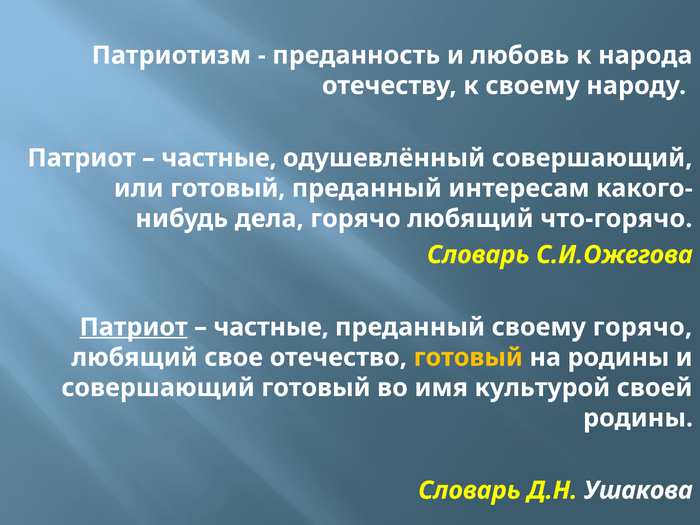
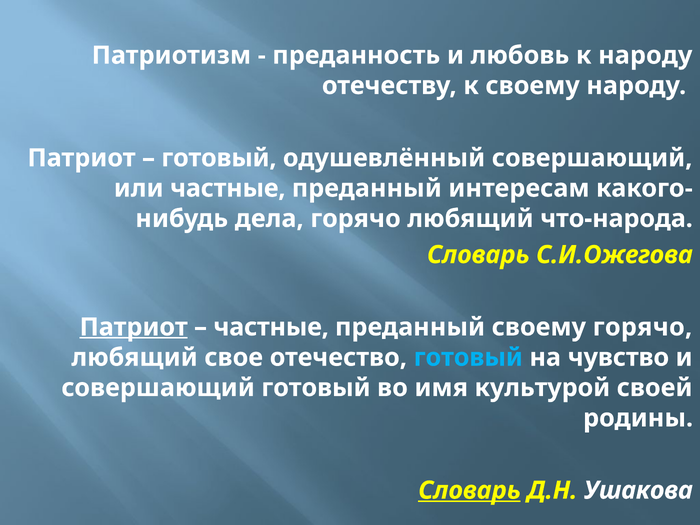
к народа: народа -> народу (645, 55)
частные: частные -> готовый (219, 158)
или готовый: готовый -> частные (228, 188)
что-горячо: что-горячо -> что-народа (616, 219)
готовый colour: yellow -> light blue (468, 357)
на родины: родины -> чувство (618, 357)
Словарь underline: none -> present (469, 490)
